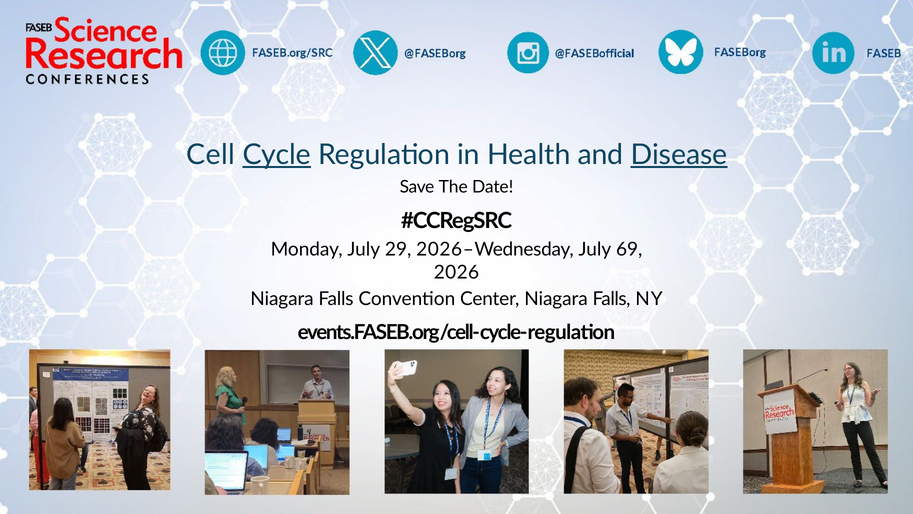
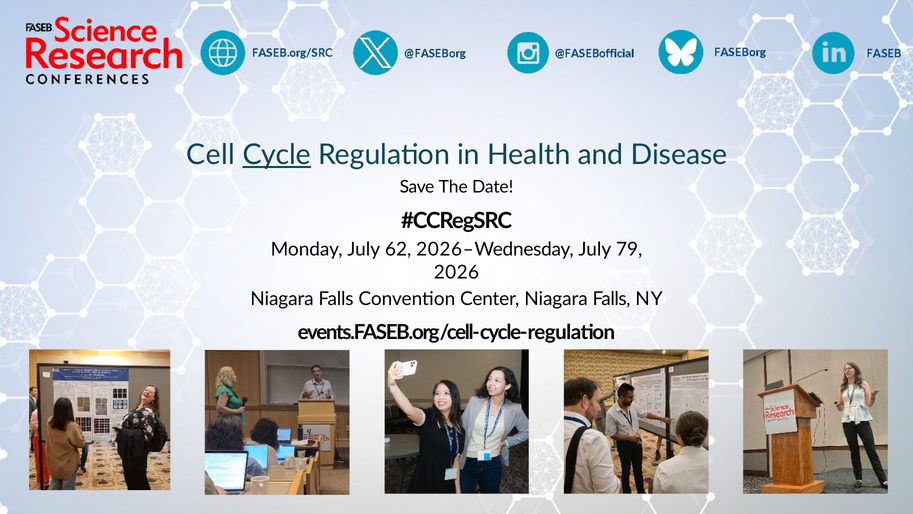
Disease underline: present -> none (679, 155)
29: 29 -> 62 (398, 249)
69: 69 -> 79 (629, 249)
